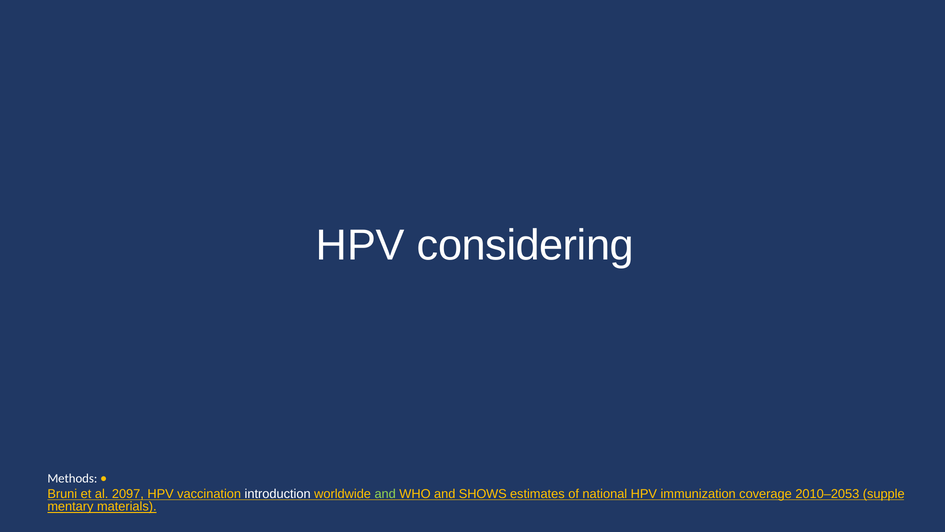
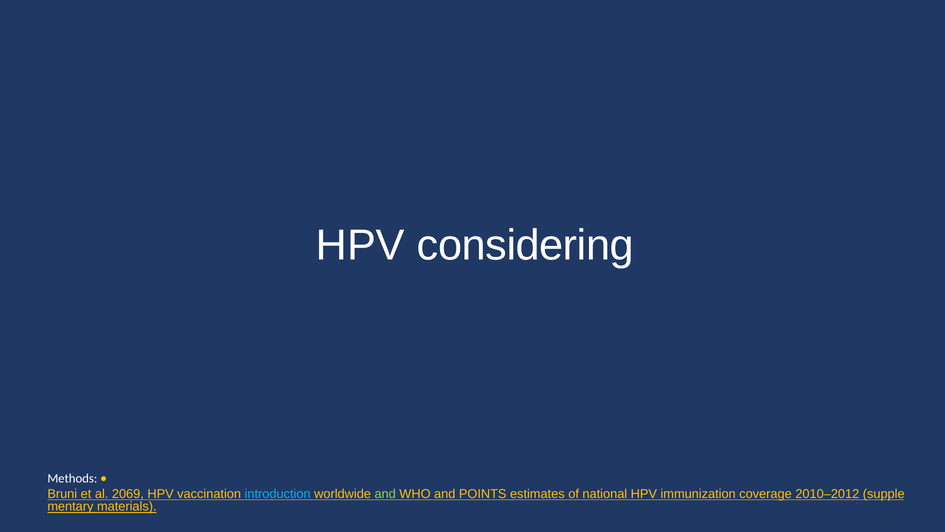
2097: 2097 -> 2069 (128, 494)
introduction colour: white -> light blue (278, 494)
SHOWS: SHOWS -> POINTS (483, 494)
2010–2053: 2010–2053 -> 2010–2012 (827, 494)
